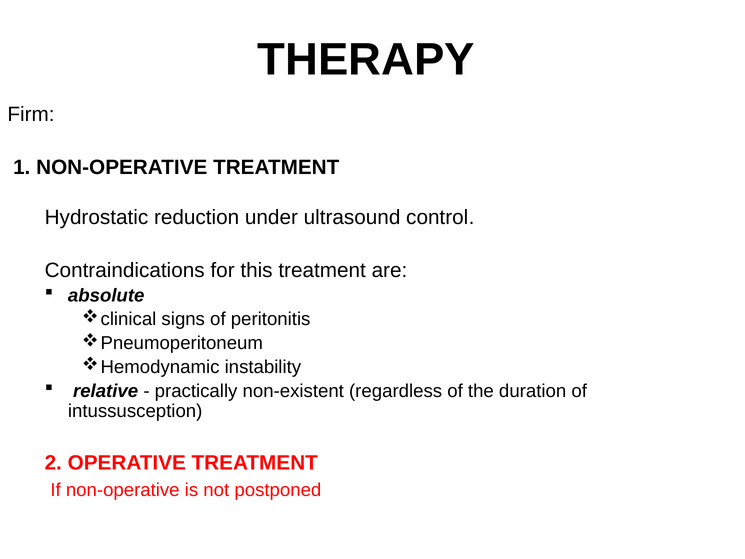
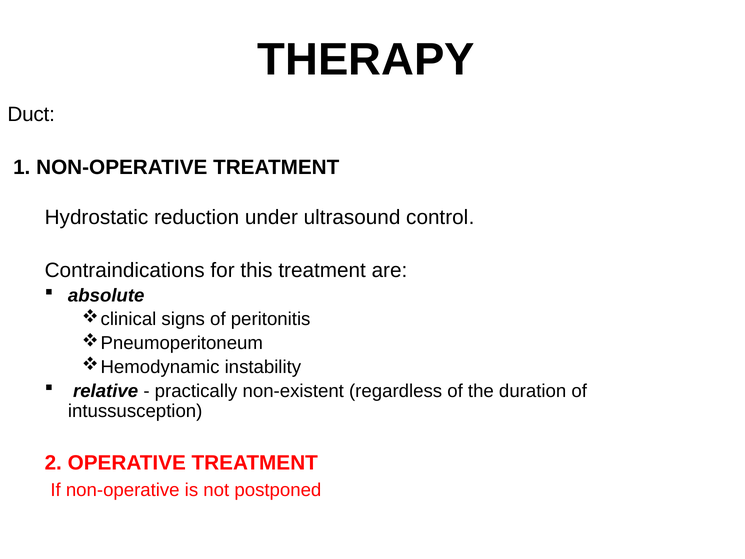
Firm: Firm -> Duct (31, 114)
